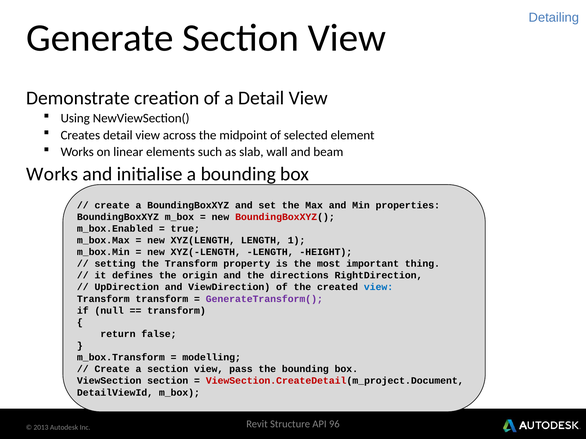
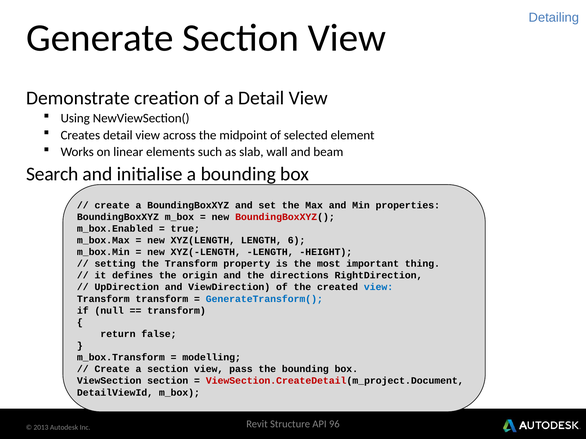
Works: Works -> Search (52, 174)
1: 1 -> 6 (297, 241)
GenerateTransform( colour: purple -> blue (264, 299)
